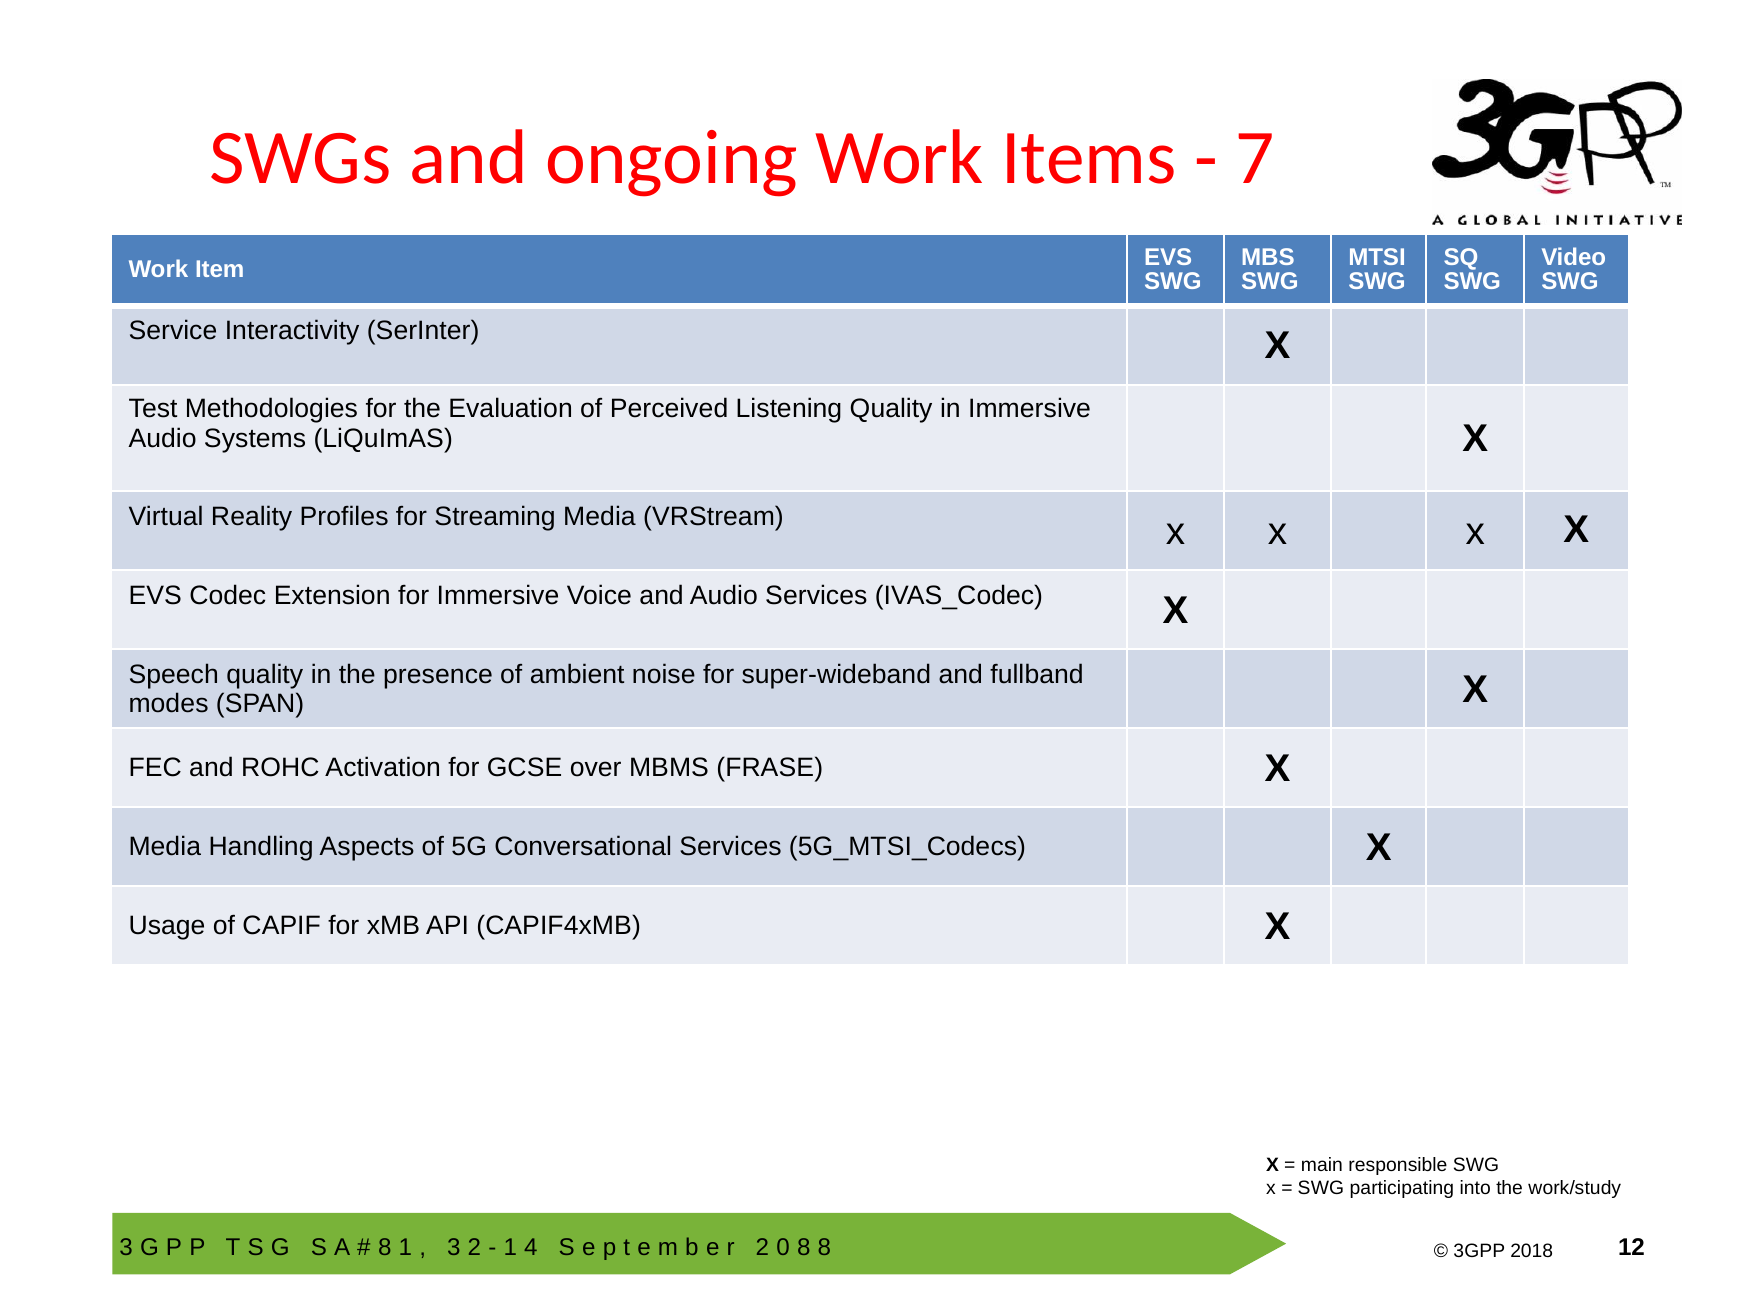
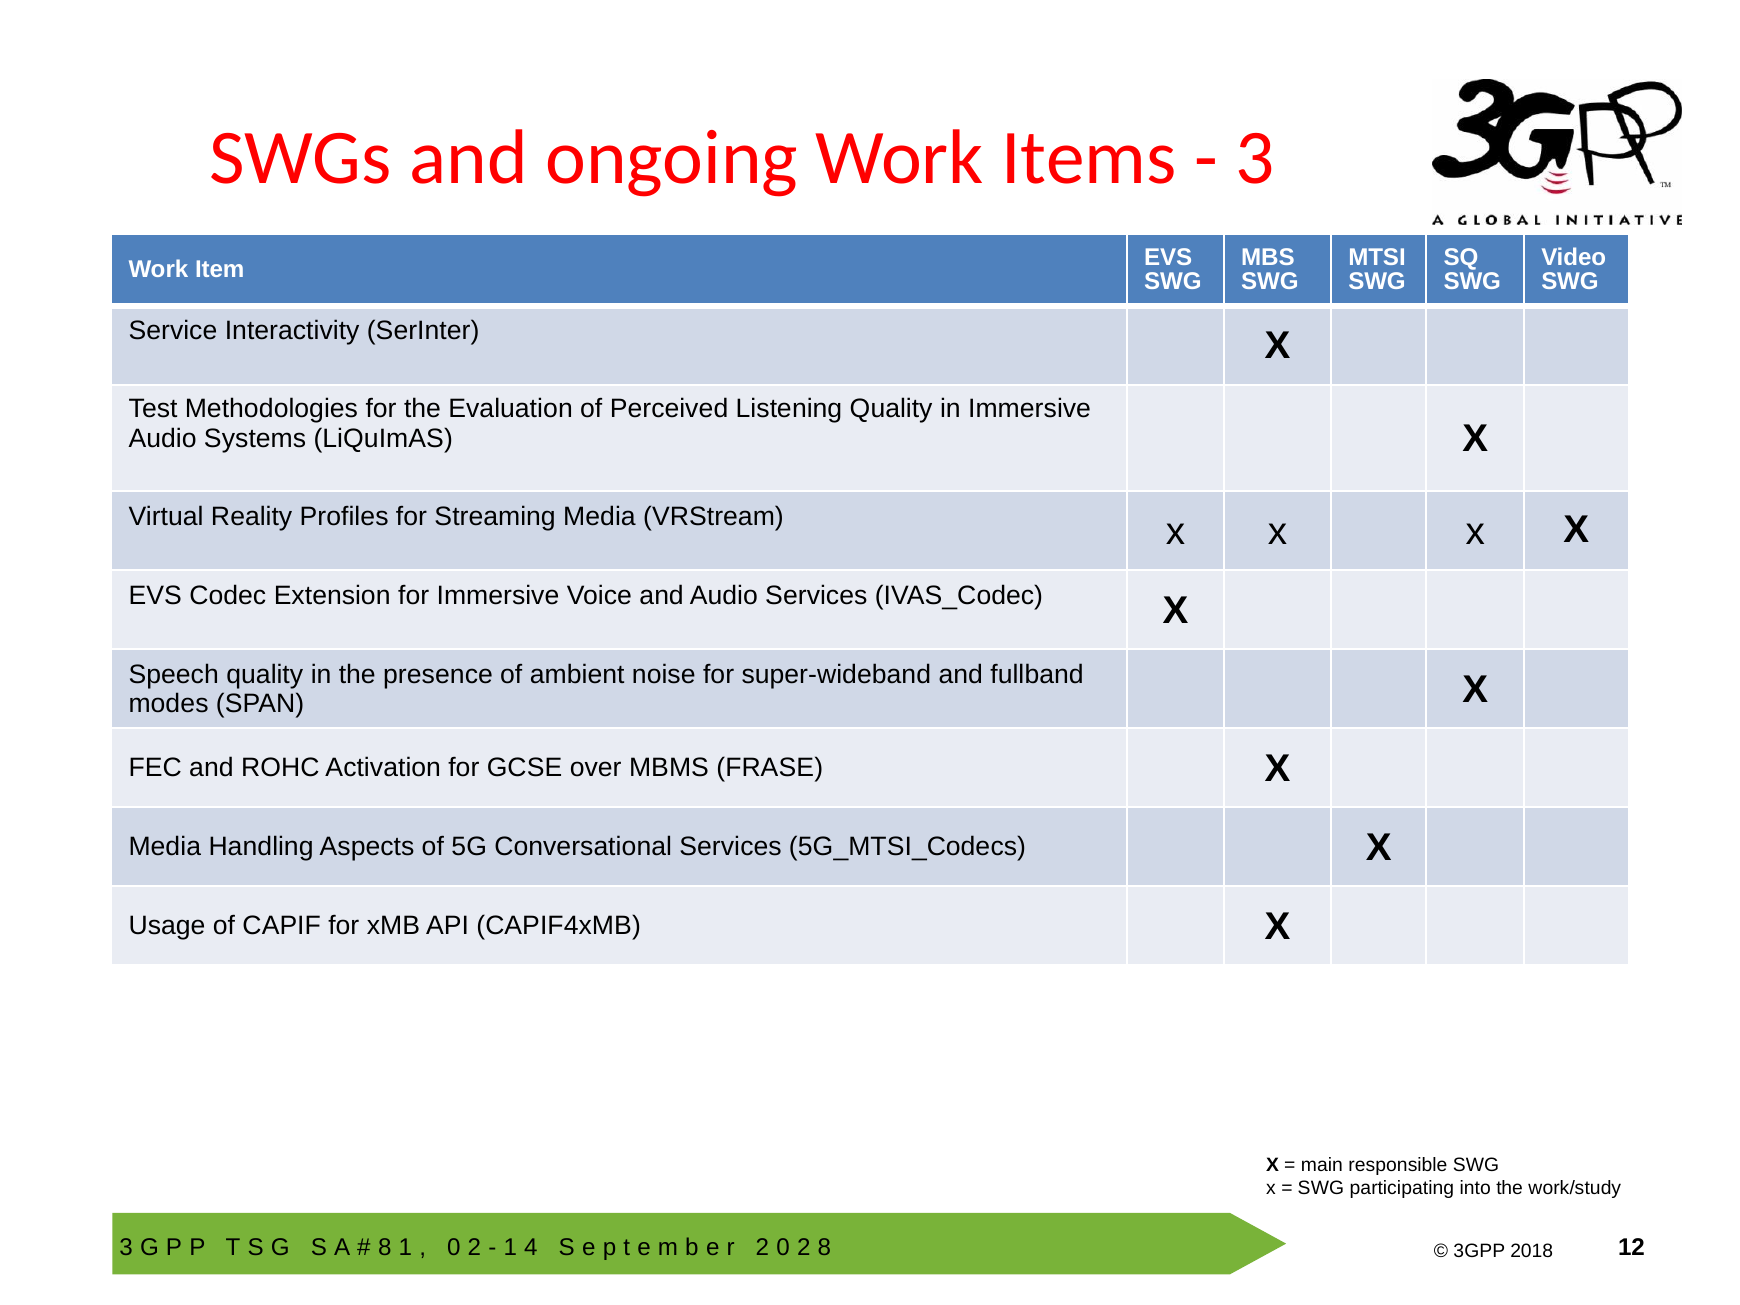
7: 7 -> 3 (1255, 158)
3: 3 -> 0 (454, 1248)
8: 8 -> 2 (804, 1248)
